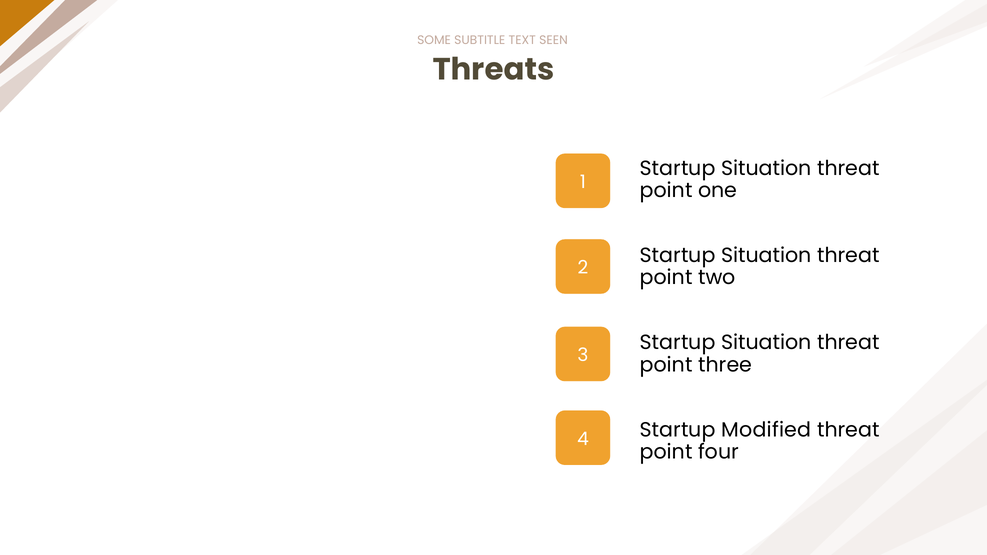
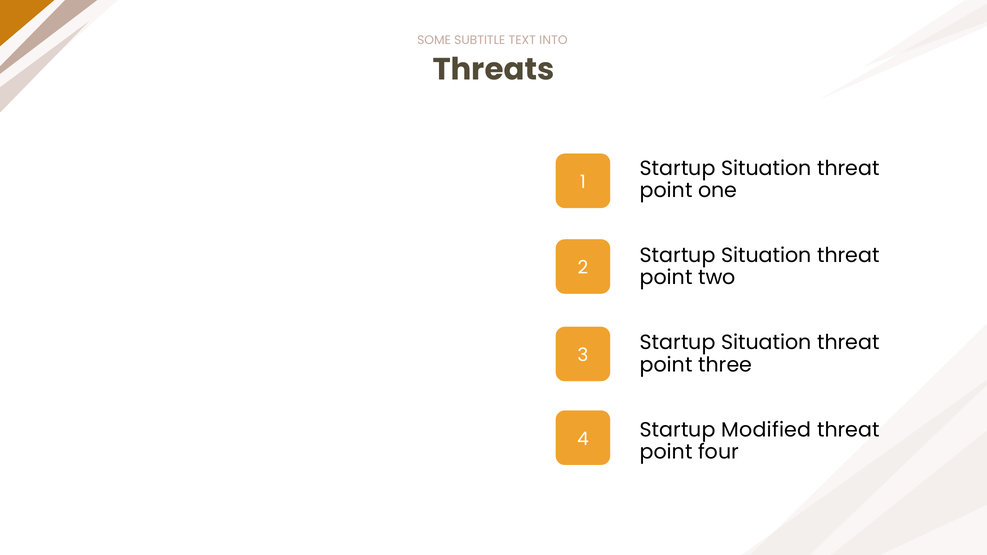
SEEN: SEEN -> INTO (553, 40)
